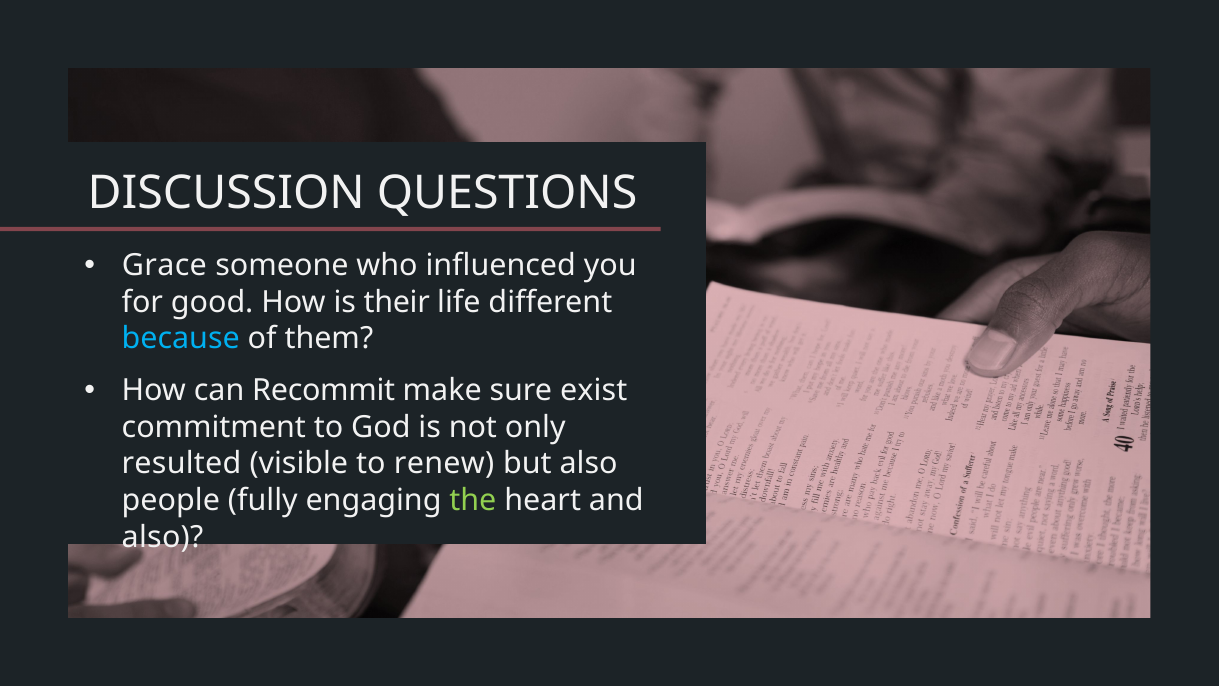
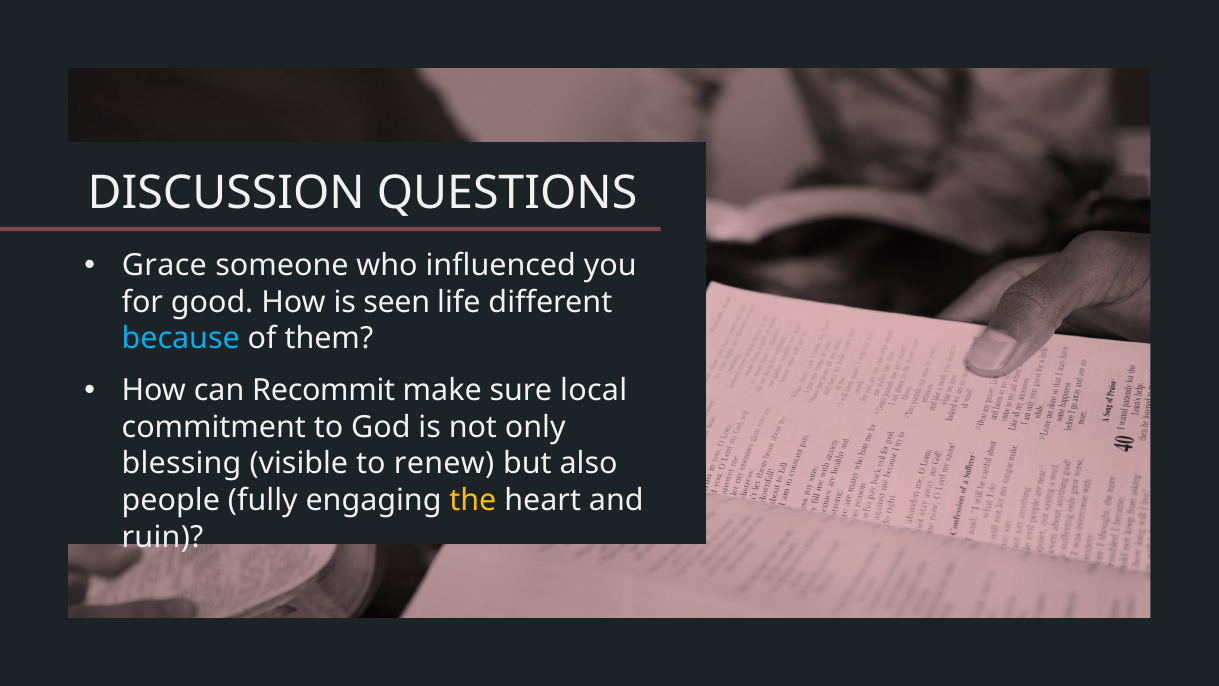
their: their -> seen (397, 302)
exist: exist -> local (594, 391)
resulted: resulted -> blessing (182, 464)
the colour: light green -> yellow (473, 500)
also: also -> ruin (163, 537)
